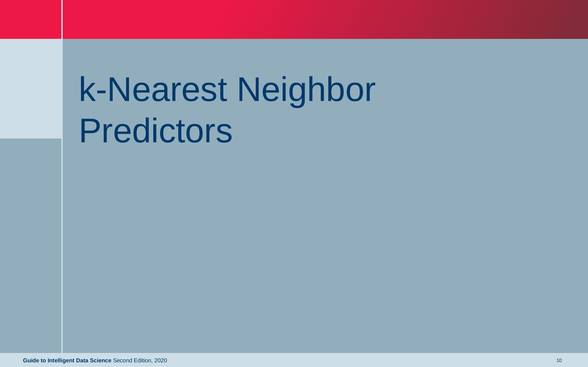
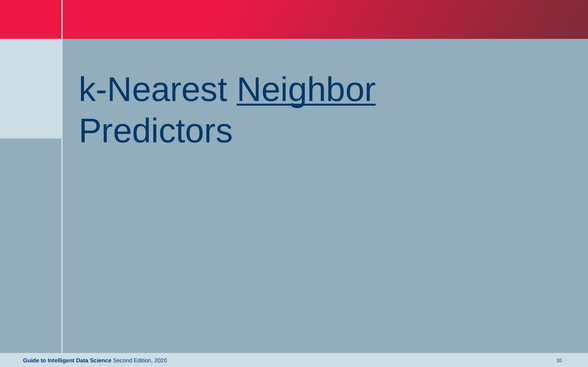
Neighbor underline: none -> present (306, 90)
